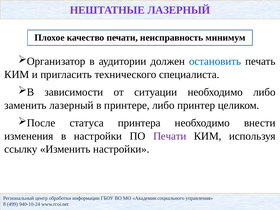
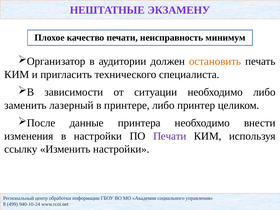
НЕШТАТНЫЕ ЛАЗЕРНЫЙ: ЛАЗЕРНЫЙ -> ЭКЗАМЕНУ (179, 10)
остановить colour: blue -> orange (215, 61)
статуса: статуса -> данные (87, 123)
